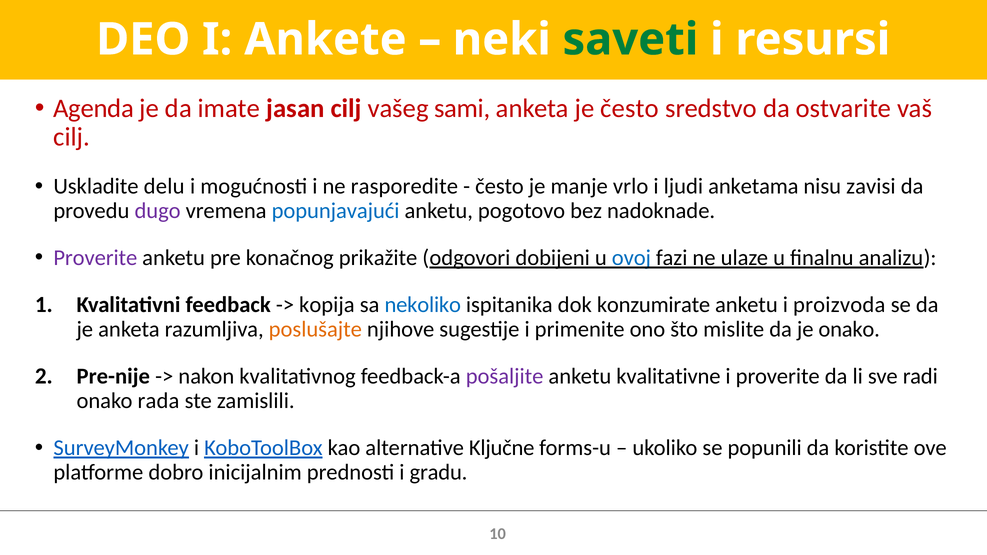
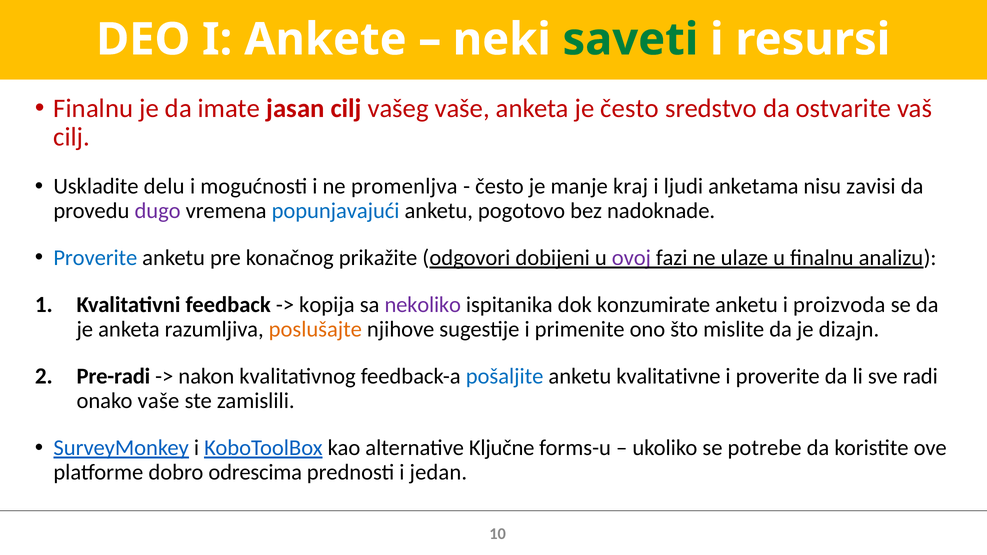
Agenda: Agenda -> Finalnu (93, 108)
vašeg sami: sami -> vaše (462, 108)
rasporedite: rasporedite -> promenljva (404, 186)
vrlo: vrlo -> kraj (631, 186)
Proverite colour: purple -> blue (95, 258)
ovoj colour: blue -> purple (631, 258)
nekoliko colour: blue -> purple (423, 305)
je onako: onako -> dizajn (849, 329)
Pre-nije: Pre-nije -> Pre-radi (113, 376)
pošaljite colour: purple -> blue (505, 376)
onako rada: rada -> vaše (158, 401)
popunili: popunili -> potrebe (765, 448)
inicijalnim: inicijalnim -> odrescima (255, 473)
gradu: gradu -> jedan (438, 473)
